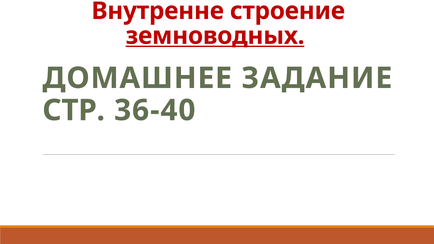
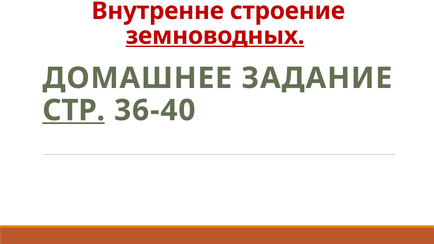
СТР underline: none -> present (74, 110)
